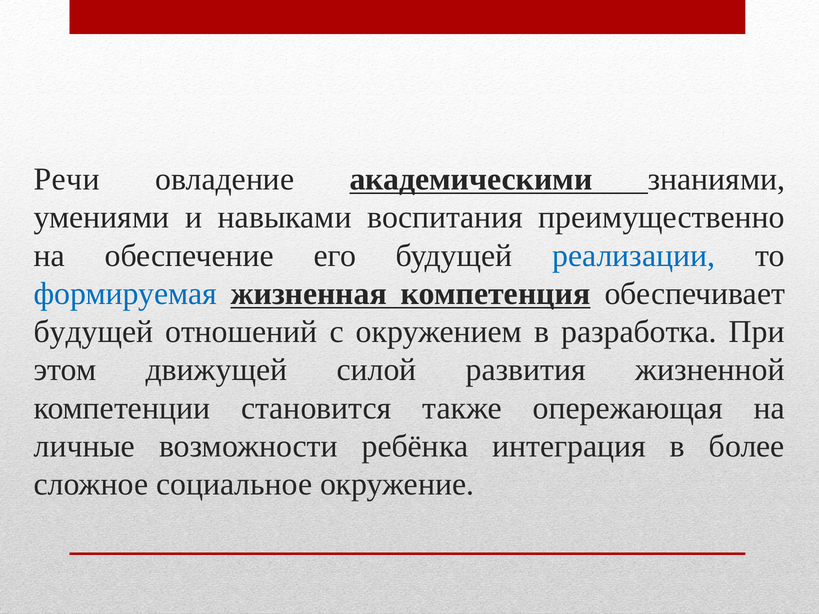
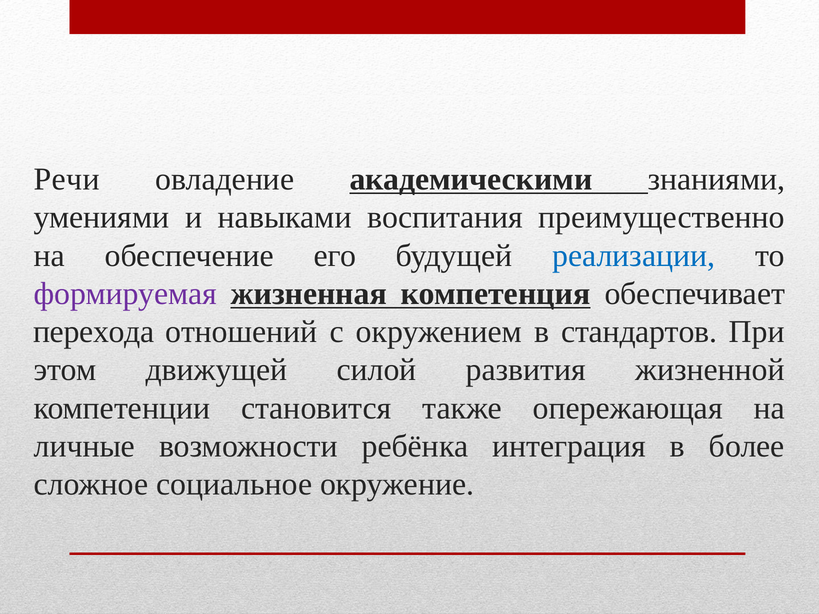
формируемая colour: blue -> purple (125, 294)
будущей: будущей -> перехода (94, 332)
разработка: разработка -> стандартов (639, 332)
